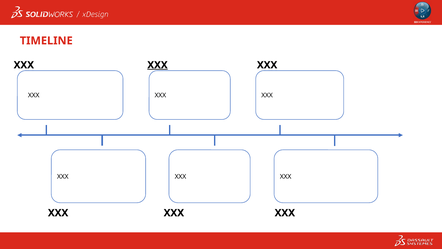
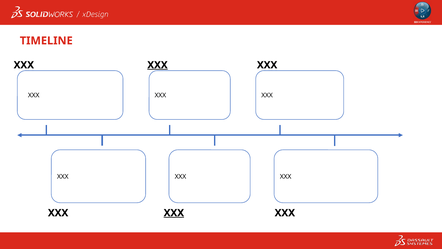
XXX underline: none -> present (174, 213)
